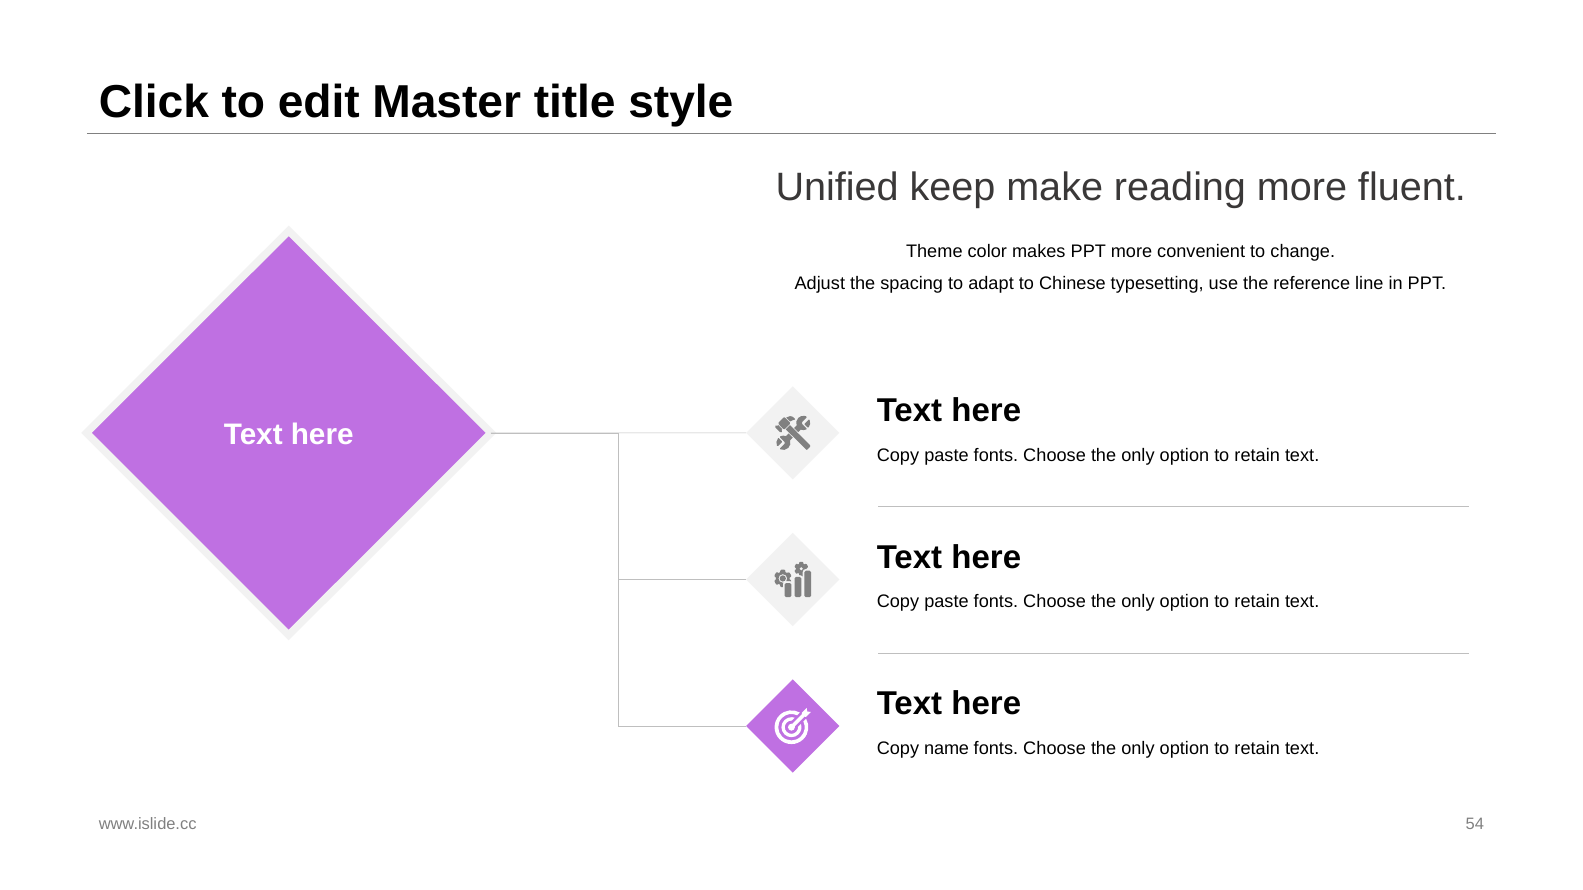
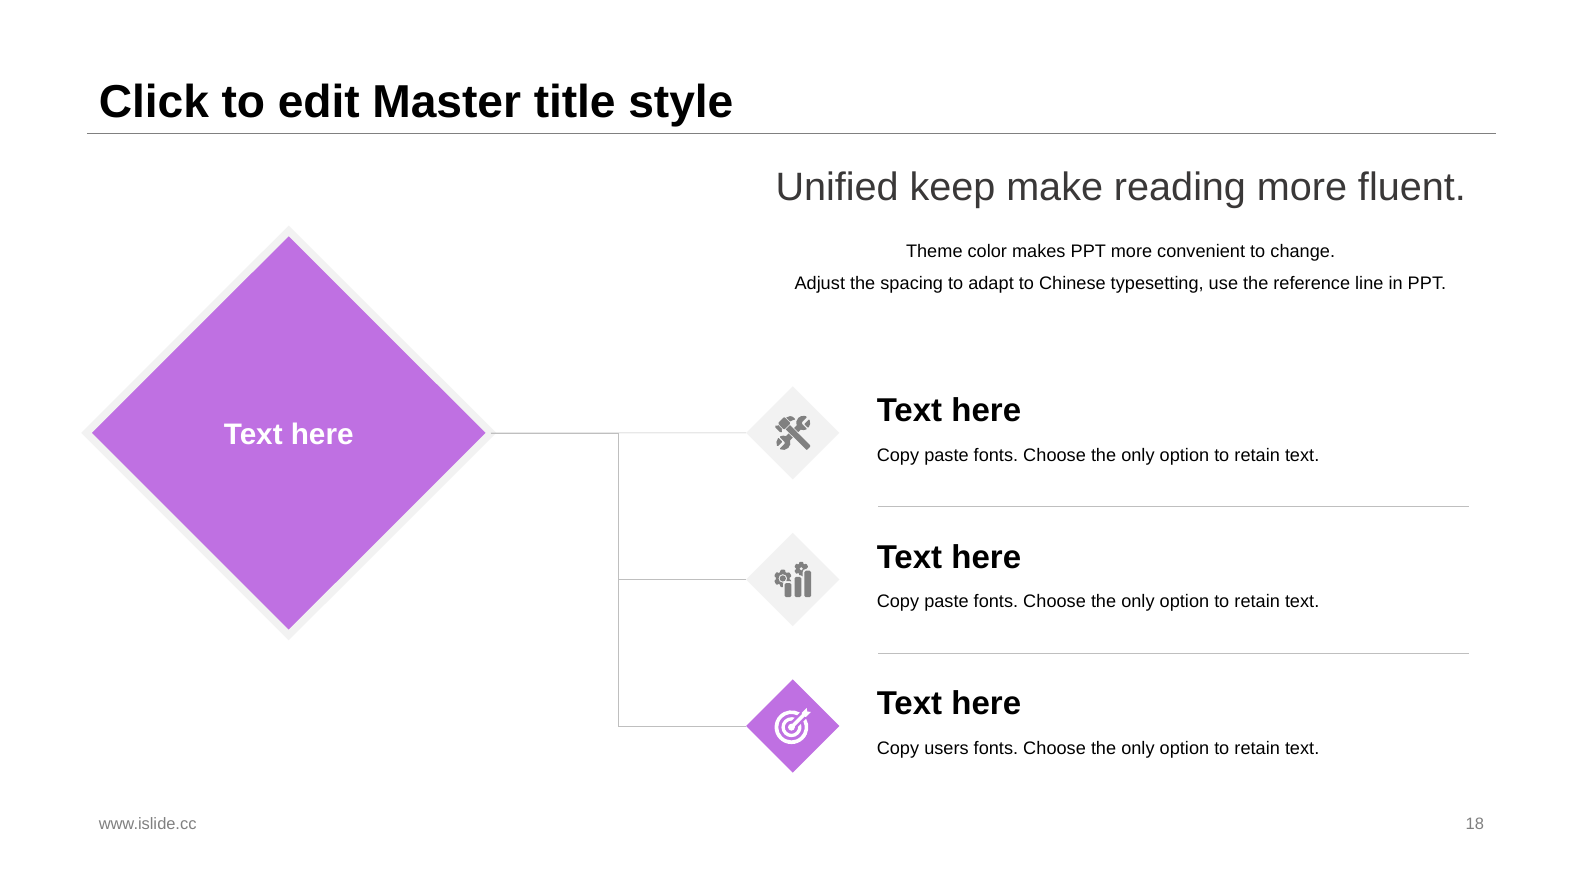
name: name -> users (947, 749)
54: 54 -> 18 (1475, 825)
